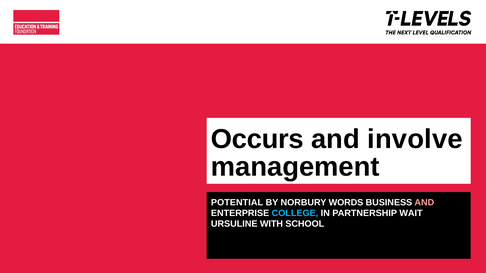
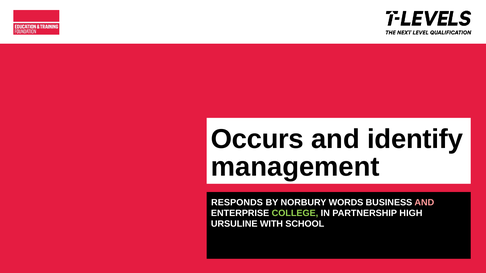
involve: involve -> identify (415, 139)
POTENTIAL: POTENTIAL -> RESPONDS (237, 203)
COLLEGE colour: light blue -> light green (295, 213)
WAIT: WAIT -> HIGH (411, 213)
